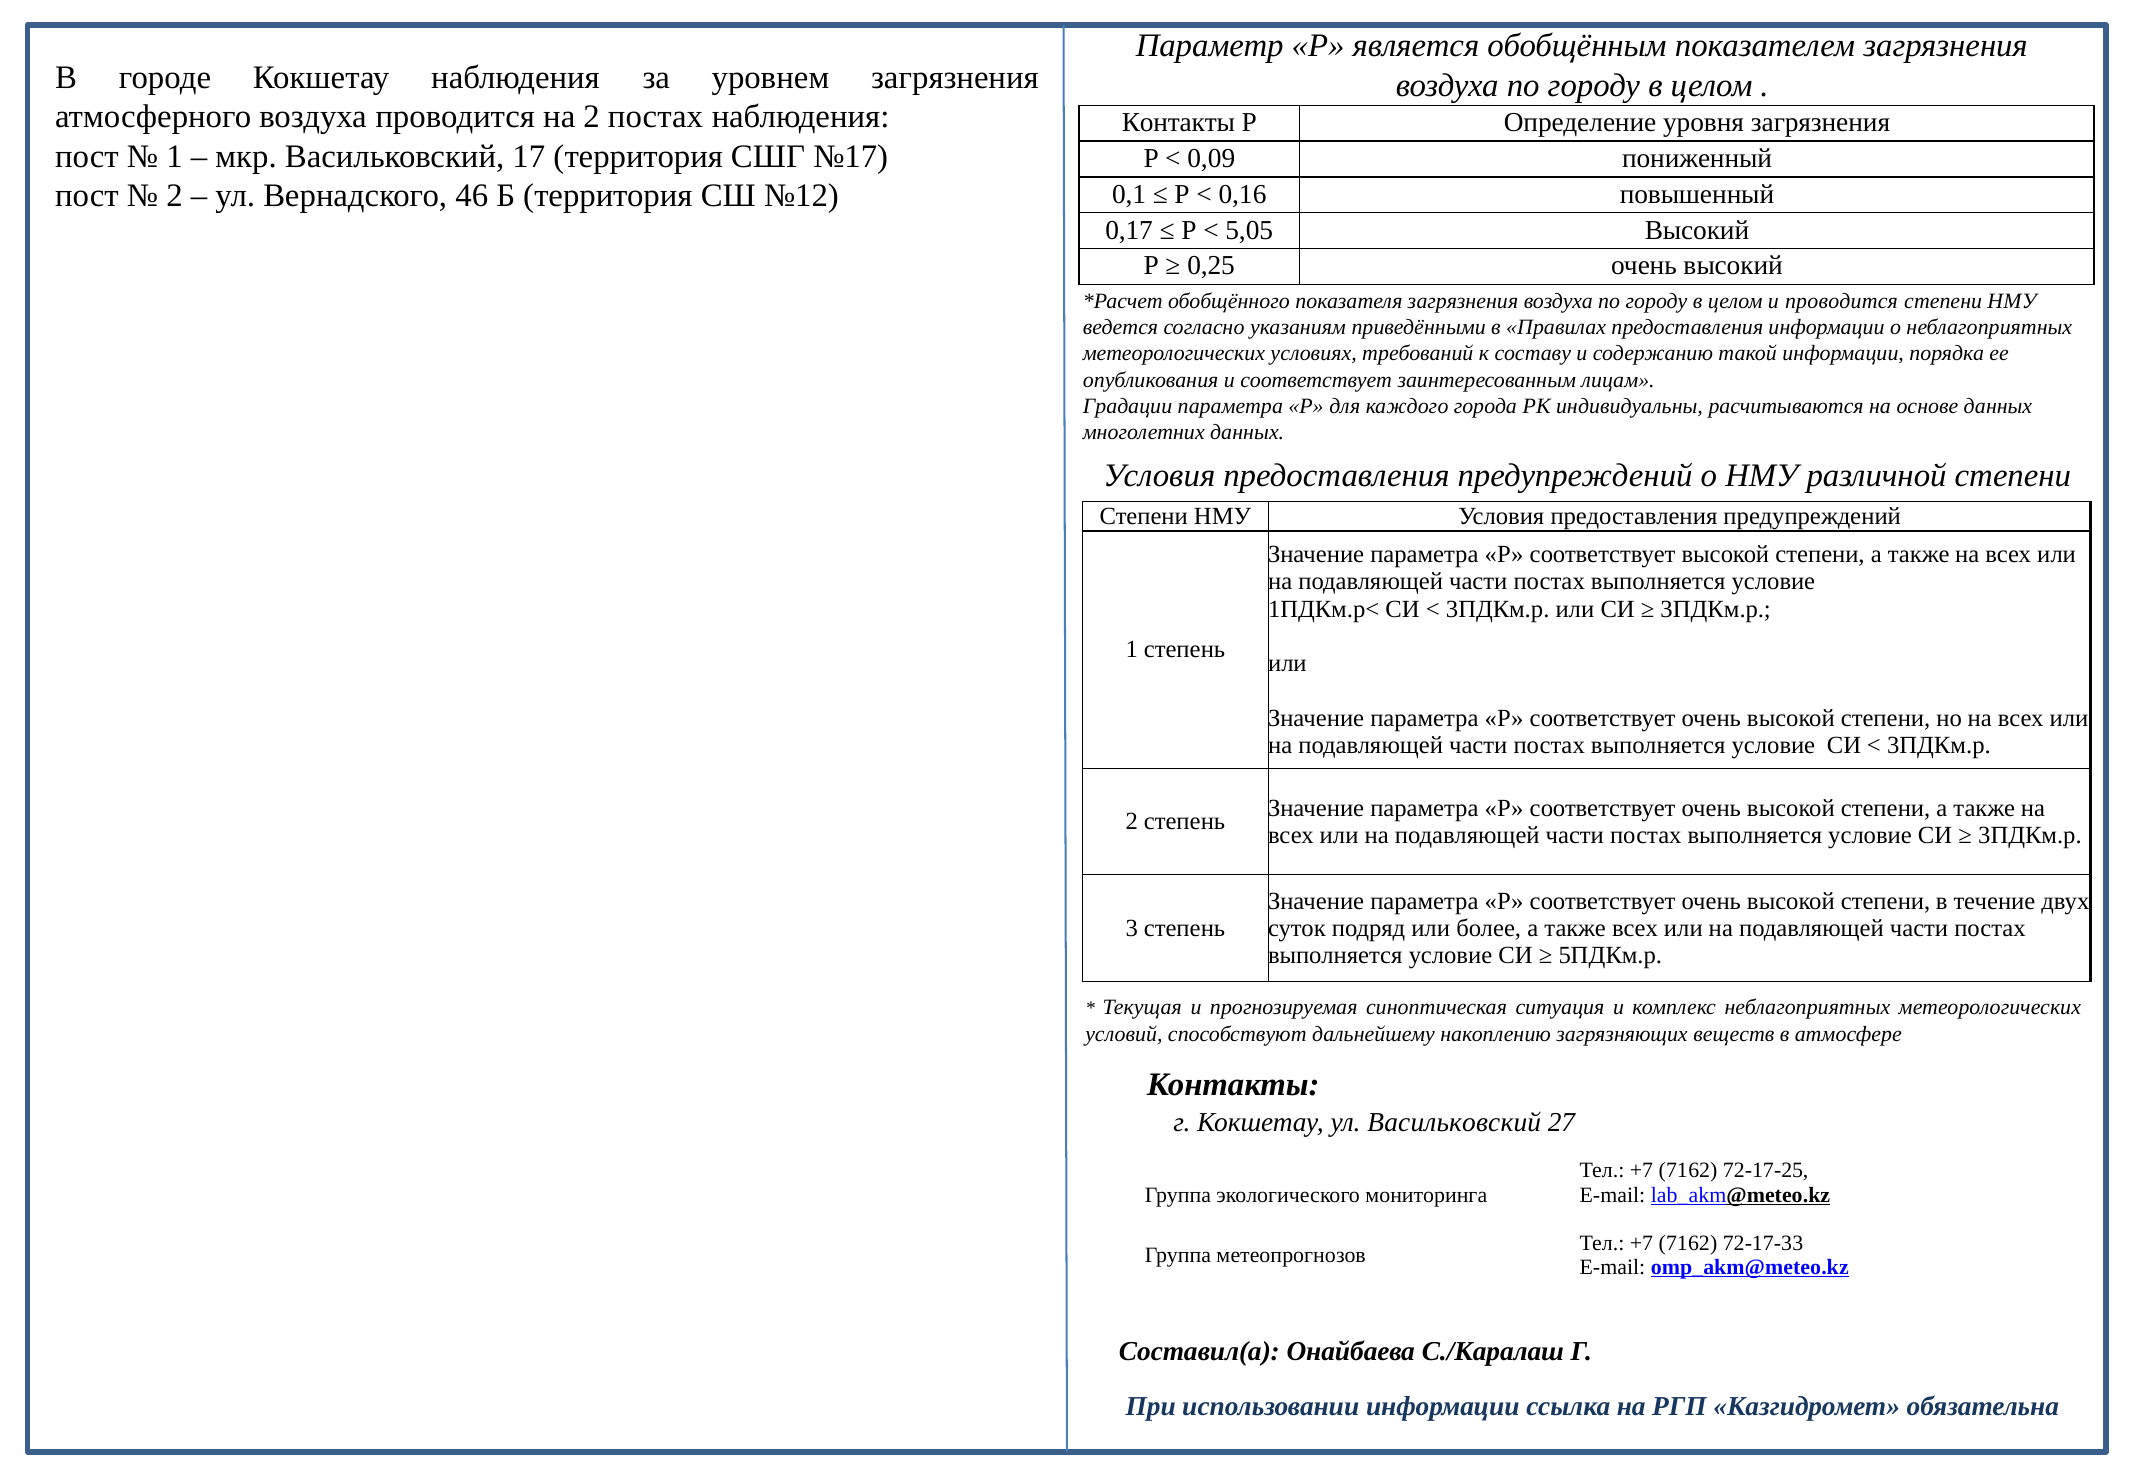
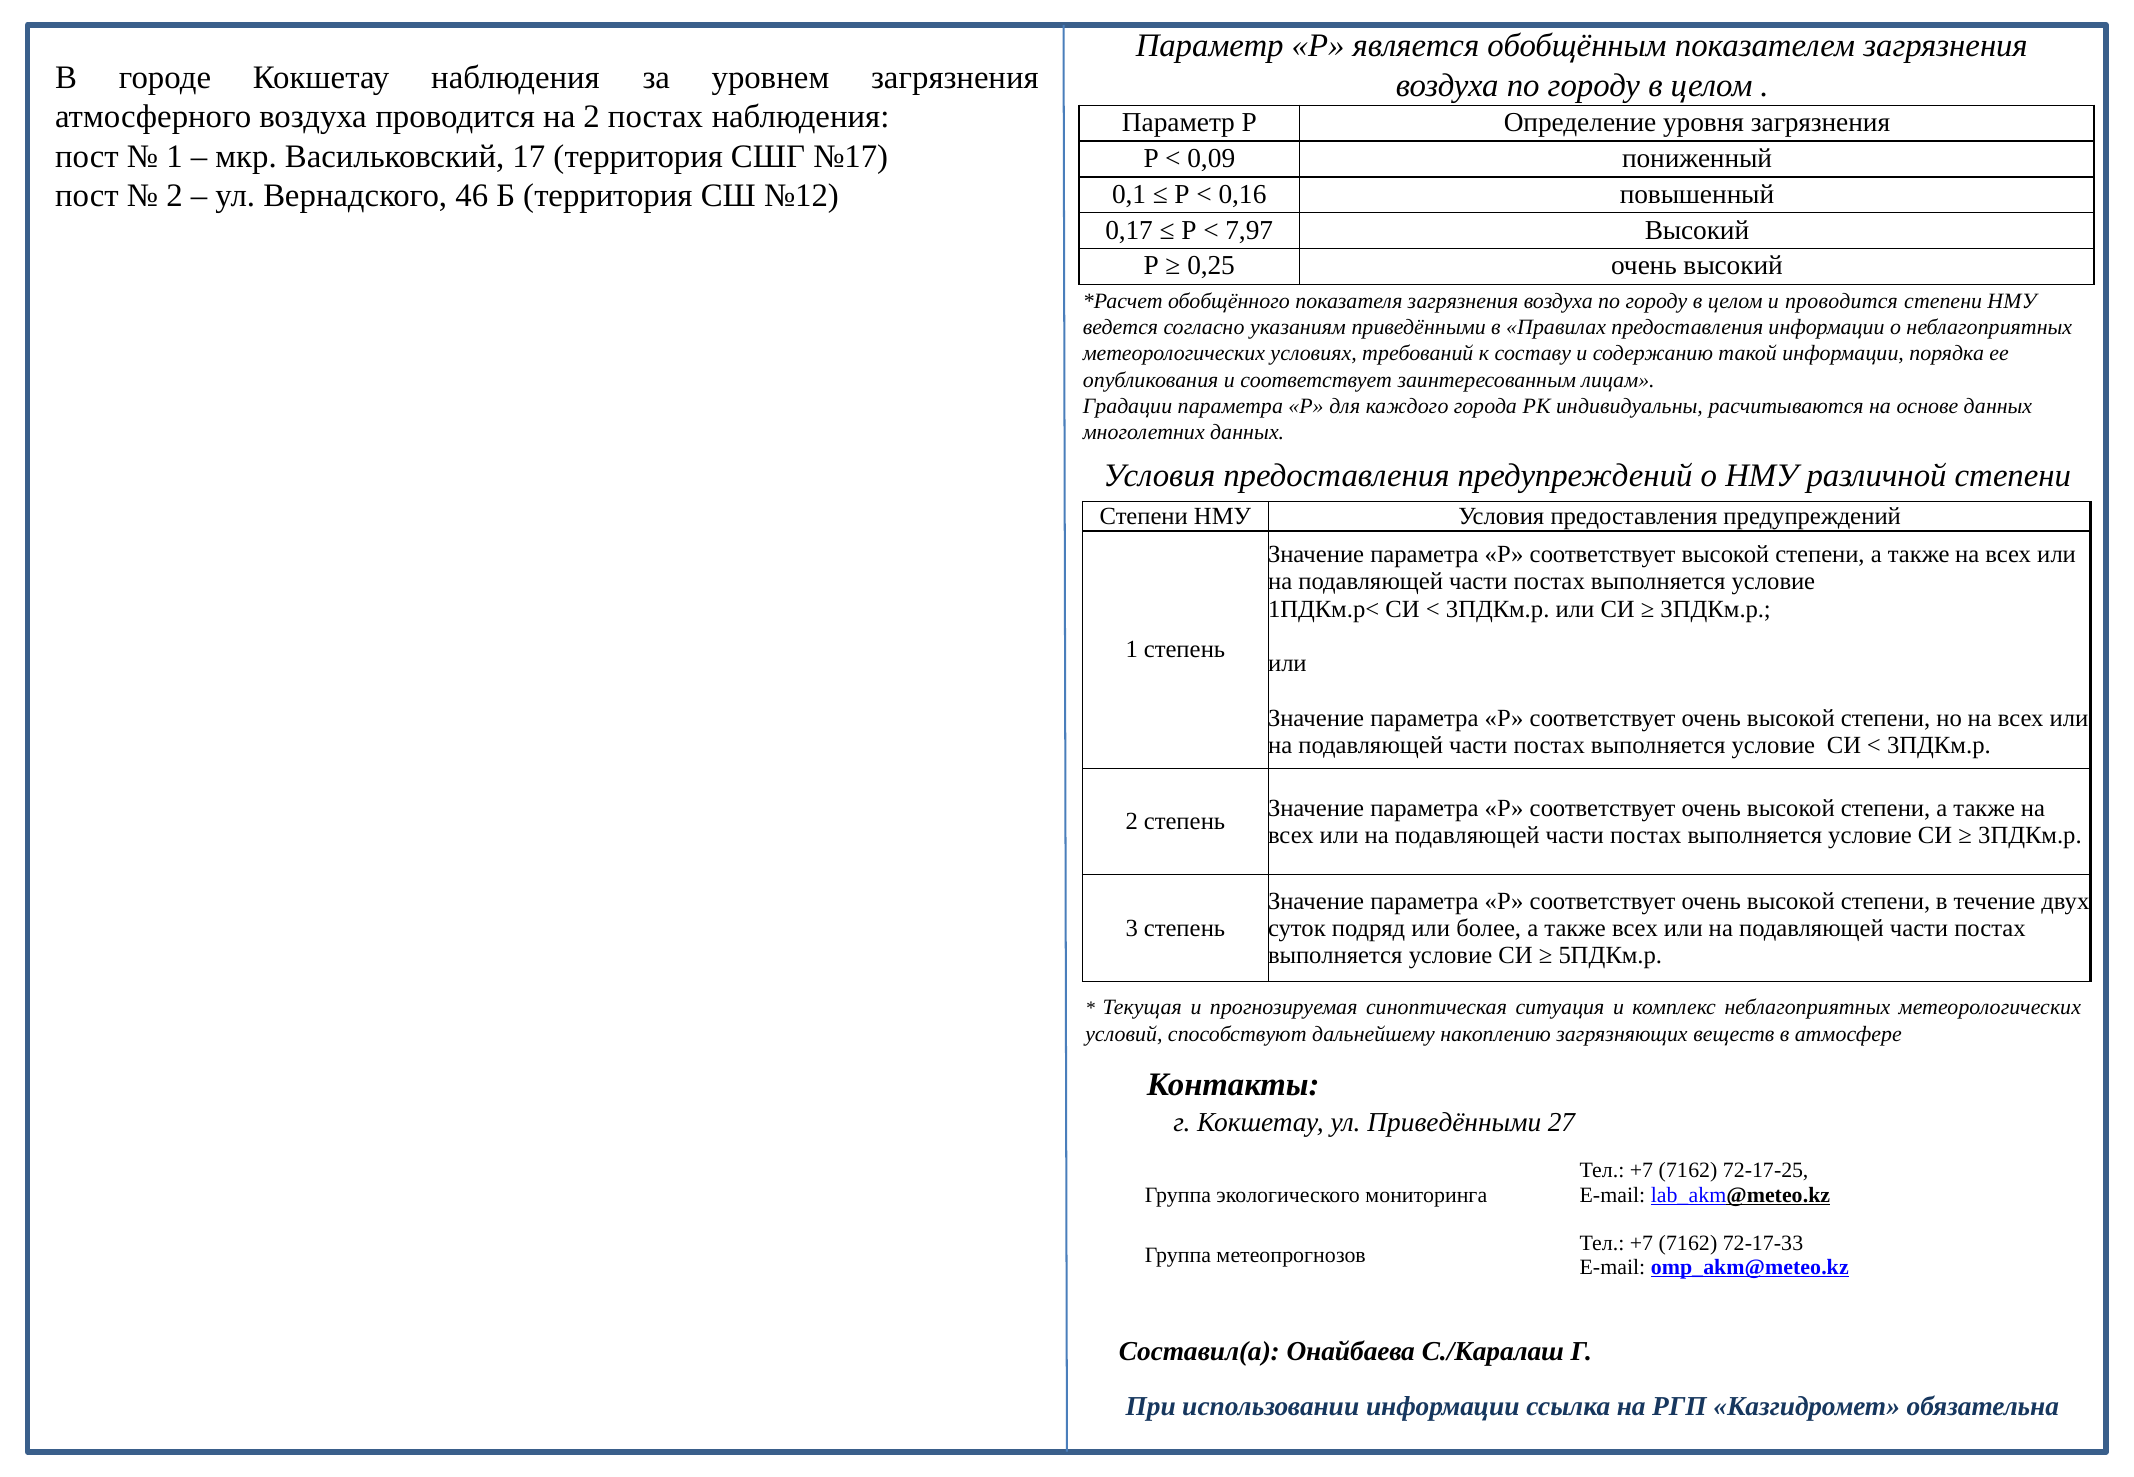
Контакты: Контакты -> Параметр (1178, 123)
5,05: 5,05 -> 7,97 (1249, 230)
ул Васильковский: Васильковский -> Приведёнными (1454, 1123)
